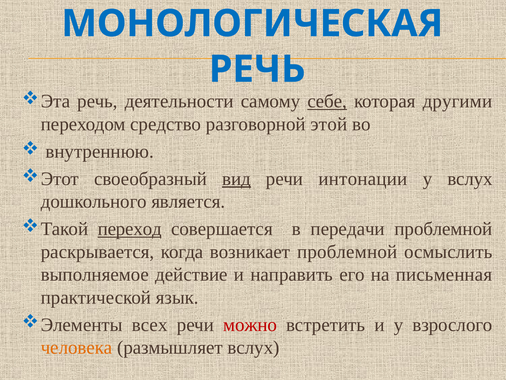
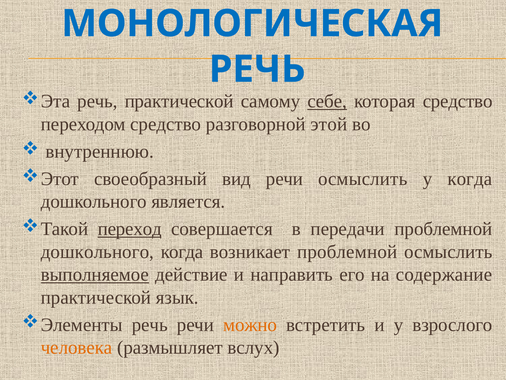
речь деятельности: деятельности -> практической (179, 101)
которая другими: другими -> средство (458, 101)
вид underline: present -> none (237, 179)
речи интонации: интонации -> осмыслить (363, 179)
у вслух: вслух -> когда (470, 179)
раскрывается: раскрывается -> дошкольного (97, 251)
выполняемое underline: none -> present (95, 274)
письменная: письменная -> содержание (444, 274)
всех: всех -> речь (150, 324)
можно colour: red -> orange (250, 324)
